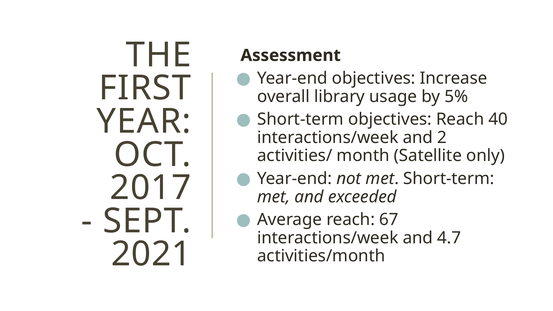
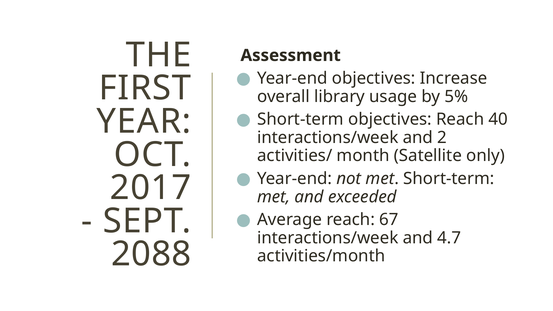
2021: 2021 -> 2088 (151, 254)
